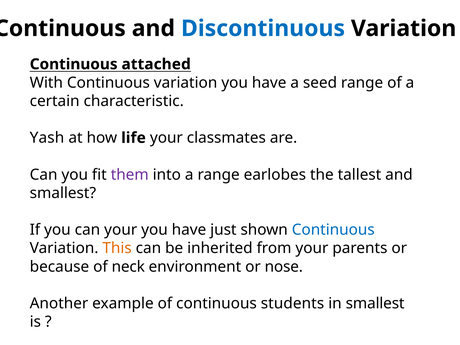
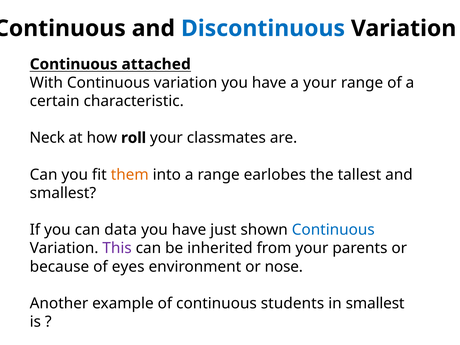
a seed: seed -> your (320, 83)
Yash: Yash -> Neck (47, 138)
life: life -> roll (134, 138)
them colour: purple -> orange (130, 175)
can your: your -> data (121, 230)
This colour: orange -> purple (117, 248)
neck: neck -> eyes (128, 267)
